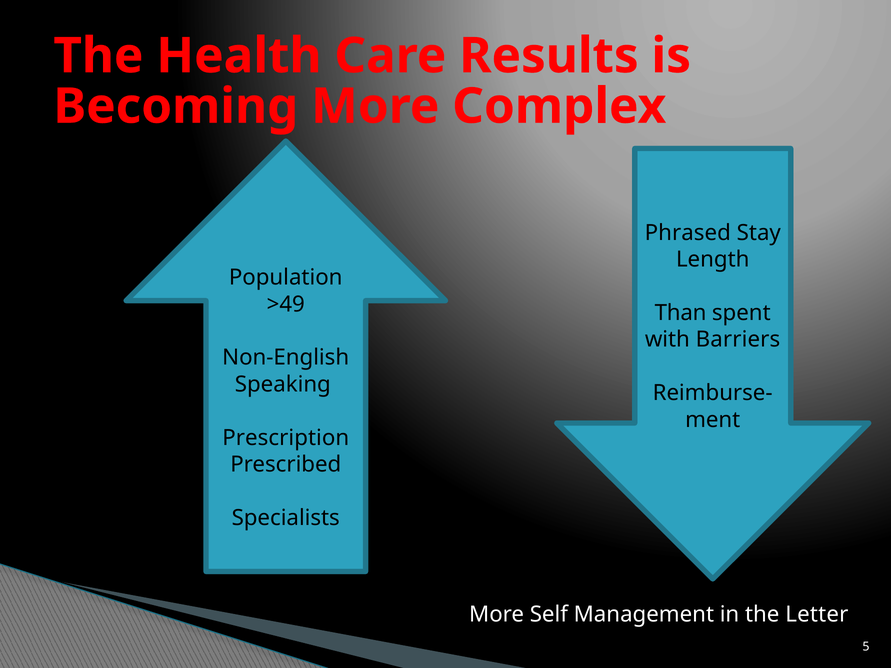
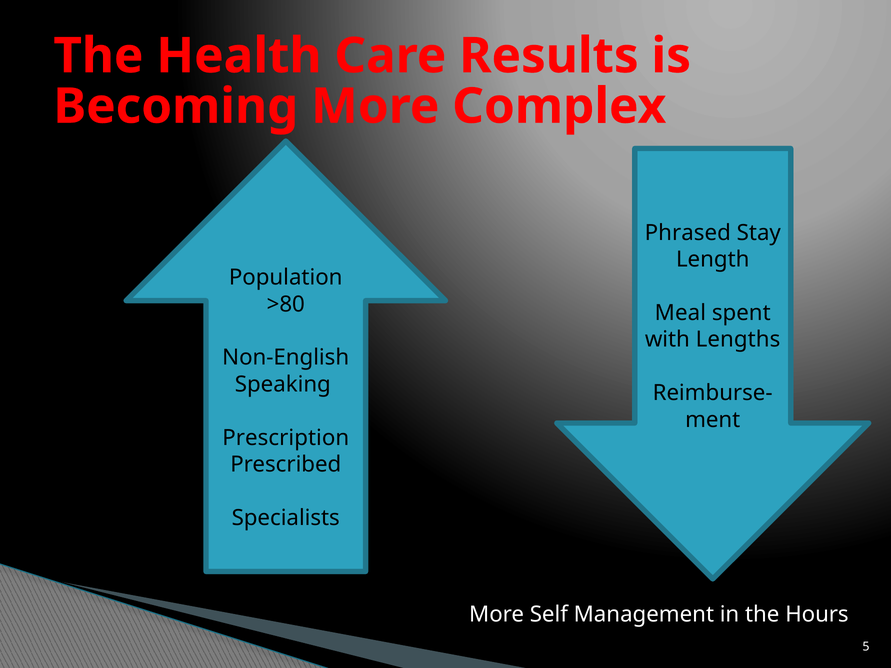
>49: >49 -> >80 (286, 304)
Than: Than -> Meal (680, 313)
Barriers: Barriers -> Lengths (738, 340)
Letter: Letter -> Hours (817, 614)
